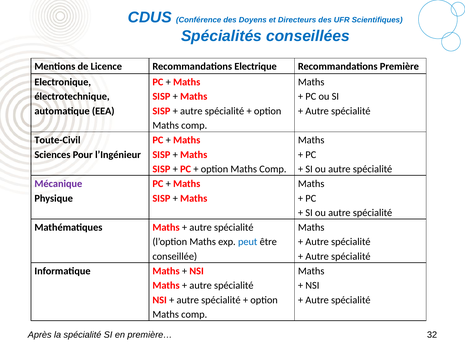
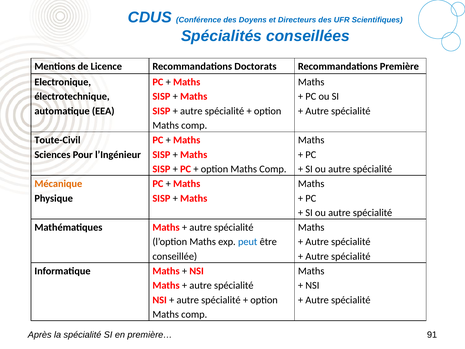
Electrique: Electrique -> Doctorats (255, 66)
Mécanique colour: purple -> orange (58, 184)
32: 32 -> 91 (432, 335)
